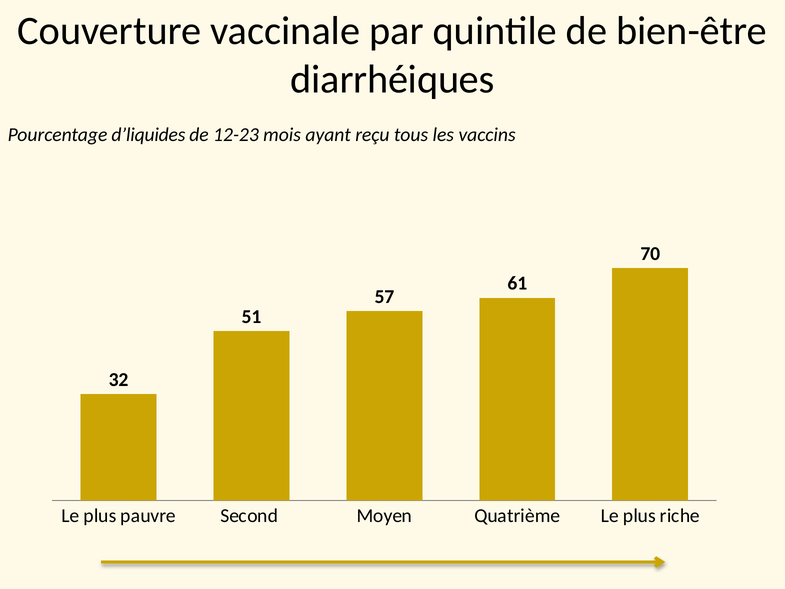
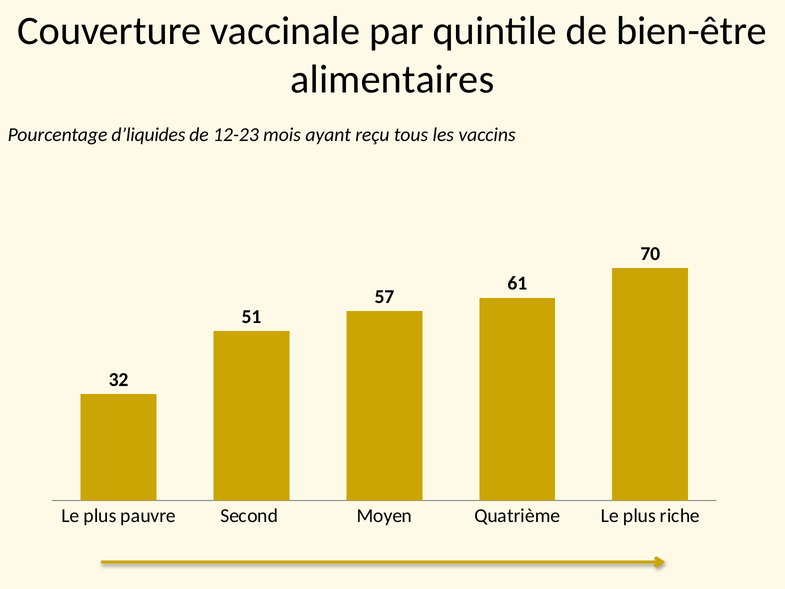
diarrhéiques: diarrhéiques -> alimentaires (392, 79)
